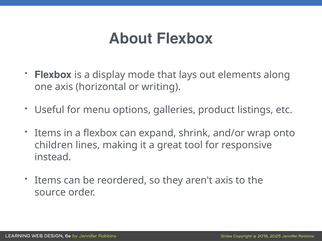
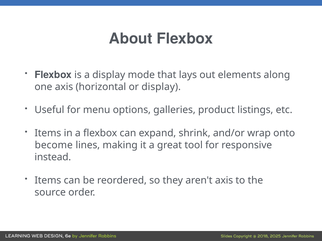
or writing: writing -> display (161, 87)
children: children -> become (54, 145)
